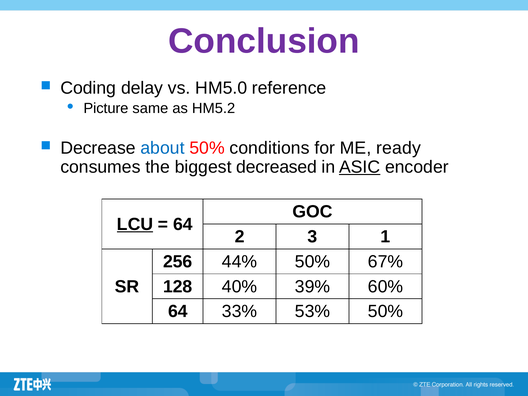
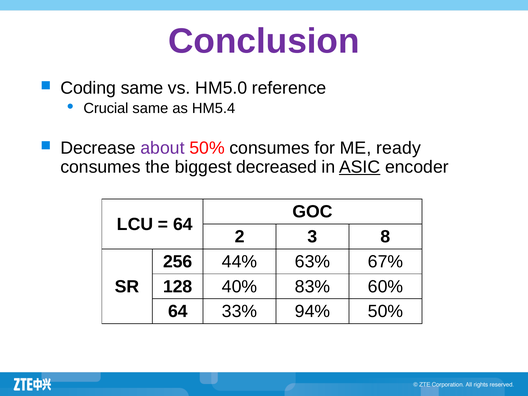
Coding delay: delay -> same (142, 88)
Picture: Picture -> Crucial (106, 108)
HM5.2: HM5.2 -> HM5.4 (214, 108)
about colour: blue -> purple (163, 148)
50% conditions: conditions -> consumes (270, 148)
LCU underline: present -> none (135, 224)
1: 1 -> 8 (385, 237)
44% 50%: 50% -> 63% (313, 262)
39%: 39% -> 83% (313, 287)
53%: 53% -> 94% (313, 312)
